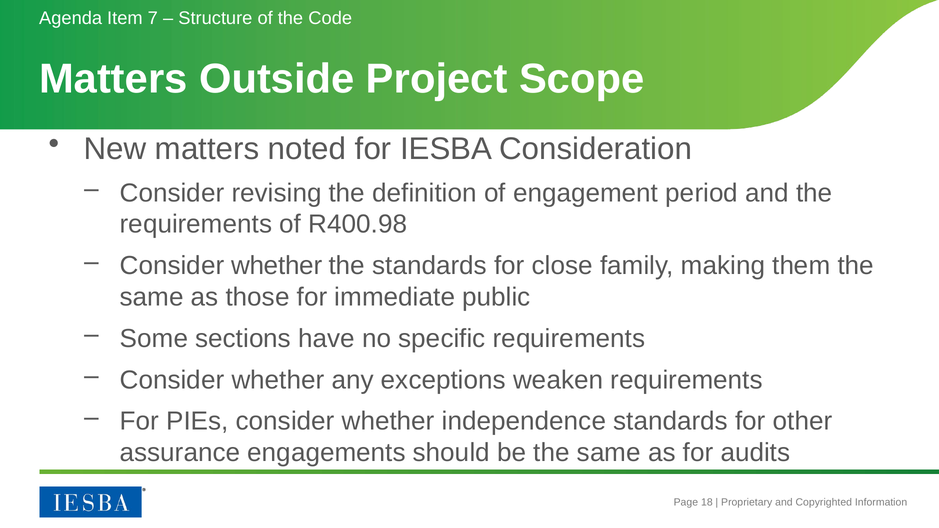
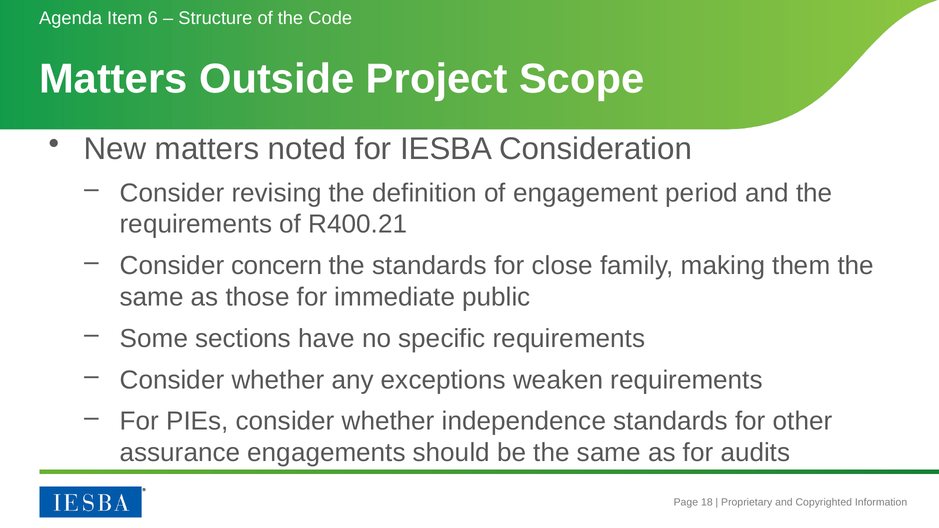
7: 7 -> 6 (153, 18)
R400.98: R400.98 -> R400.21 (358, 224)
whether: whether -> concern (277, 266)
